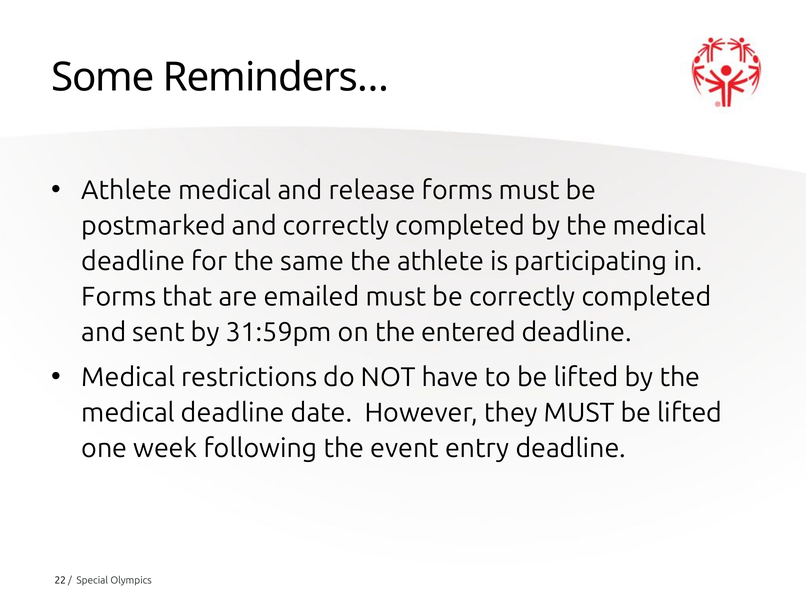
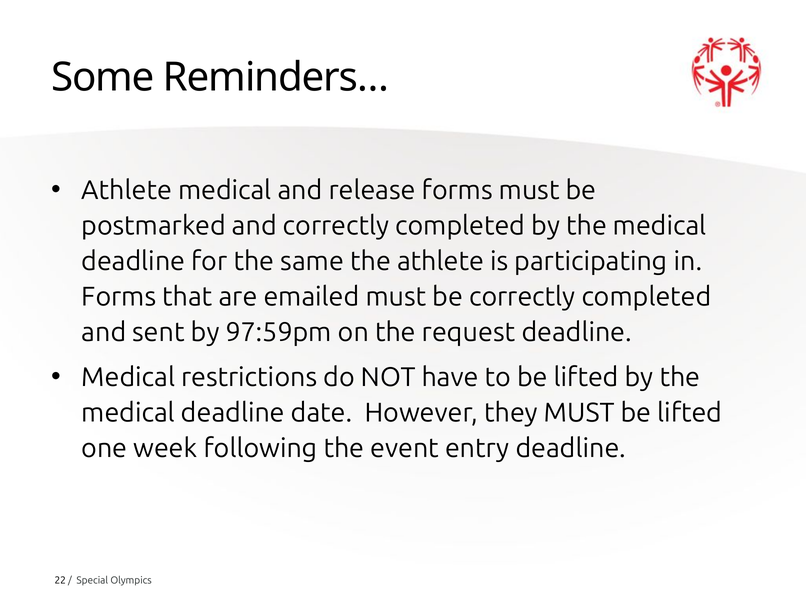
31:59pm: 31:59pm -> 97:59pm (279, 332)
entered: entered -> request (469, 332)
